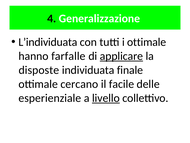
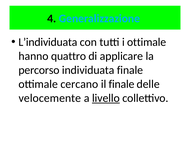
Generalizzazione colour: white -> light blue (99, 18)
farfalle: farfalle -> quattro (69, 56)
applicare underline: present -> none (121, 56)
disposte: disposte -> percorso (39, 70)
il facile: facile -> finale (122, 84)
esperienziale: esperienziale -> velocemente (50, 98)
